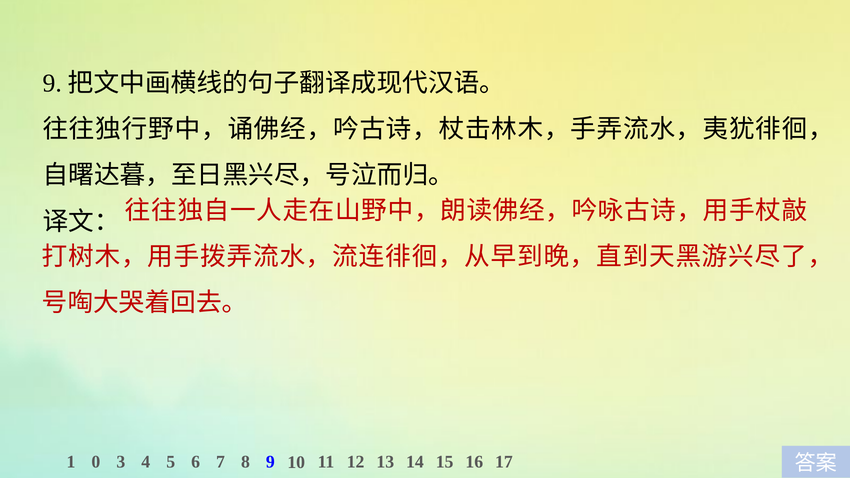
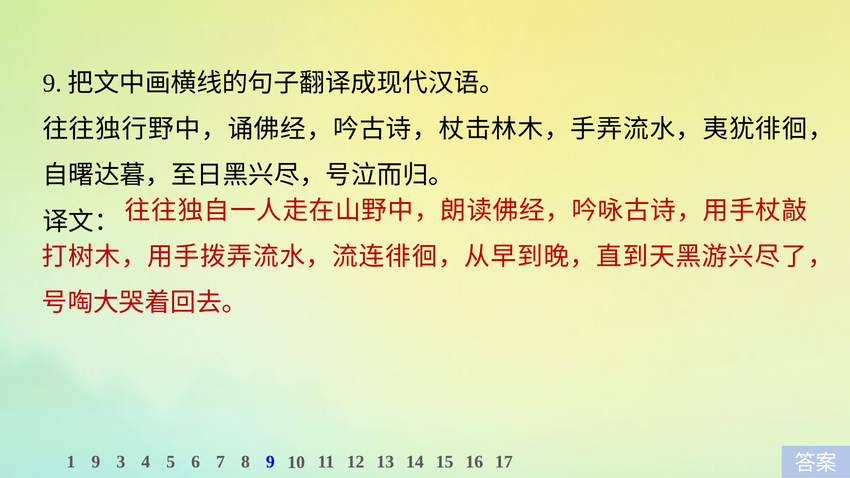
1 0: 0 -> 9 (96, 462)
